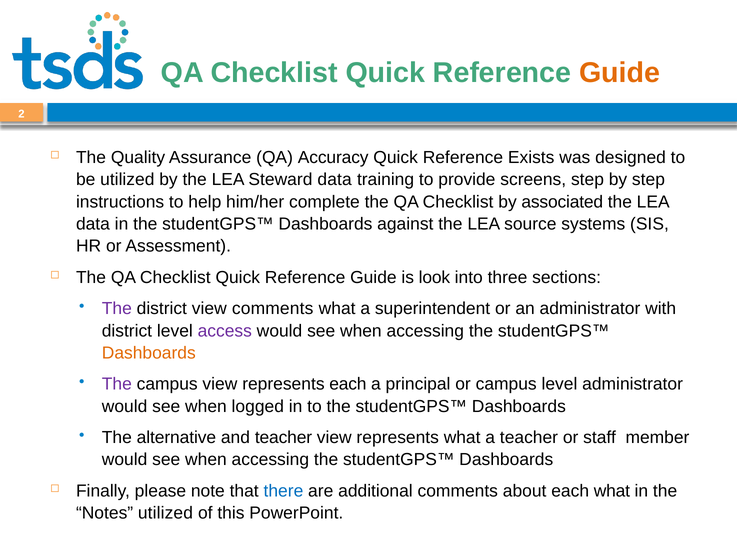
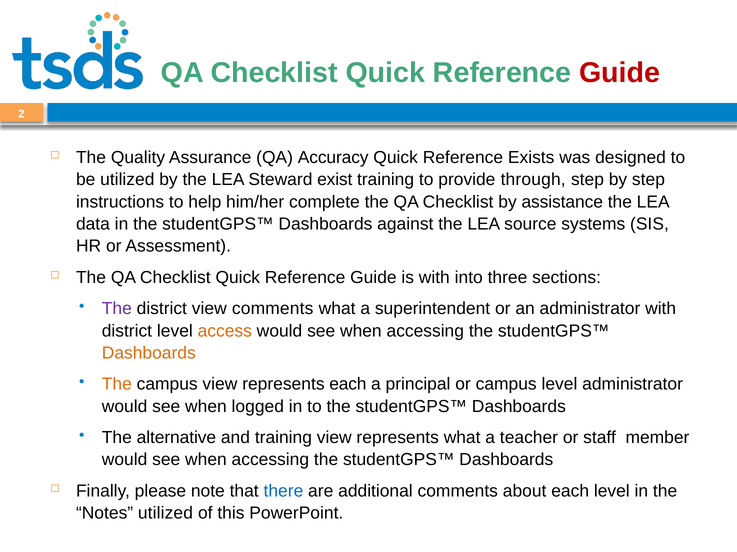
Guide colour: orange -> red (620, 73)
Steward data: data -> exist (335, 180)
screens: screens -> through (533, 180)
associated: associated -> assistance (562, 202)
is look: look -> with (434, 278)
access colour: purple -> orange (225, 331)
The colour: purple -> orange (117, 385)
and teacher: teacher -> training (283, 438)
each what: what -> level (612, 492)
